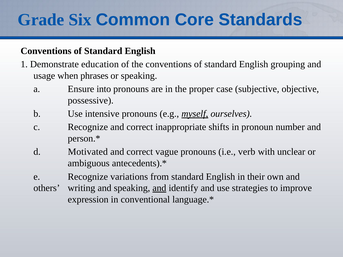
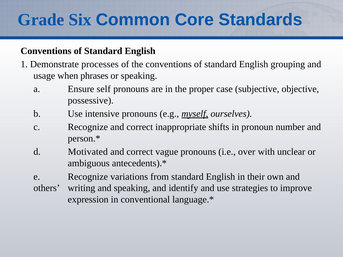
education: education -> processes (100, 64)
into: into -> self (104, 89)
verb: verb -> over (247, 152)
and underline: present -> none (159, 188)
